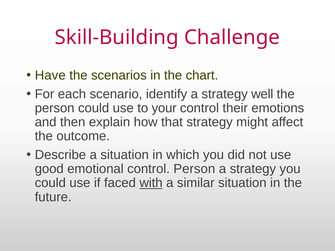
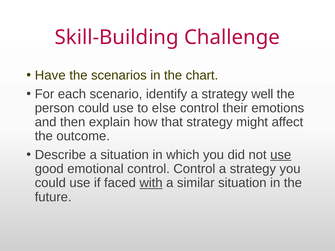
your: your -> else (164, 108)
use underline: none -> present (281, 155)
control Person: Person -> Control (194, 169)
